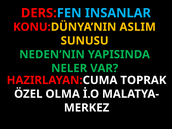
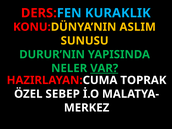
INSANLAR: INSANLAR -> KURAKLIK (118, 13)
NEDEN’NIN: NEDEN’NIN -> DURUR’NIN (52, 55)
VAR underline: none -> present (104, 68)
OLMA: OLMA -> SEBEP (63, 94)
